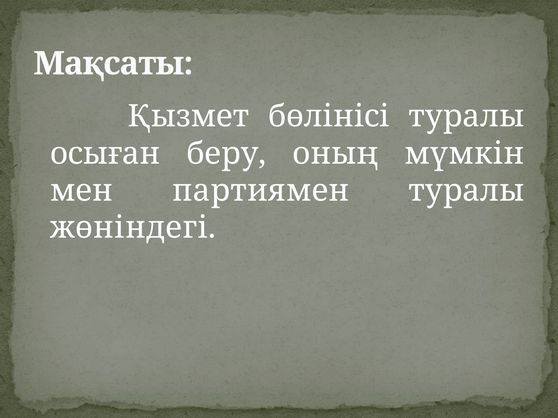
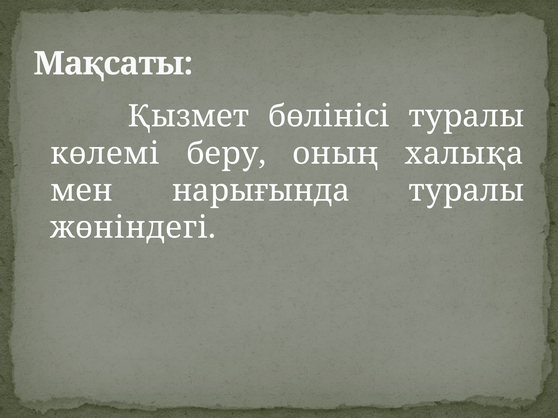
осыған: осыған -> көлемі (105, 154)
мүмкін: мүмкін -> халықа (464, 154)
партиямен: партиямен -> нарығында (261, 191)
